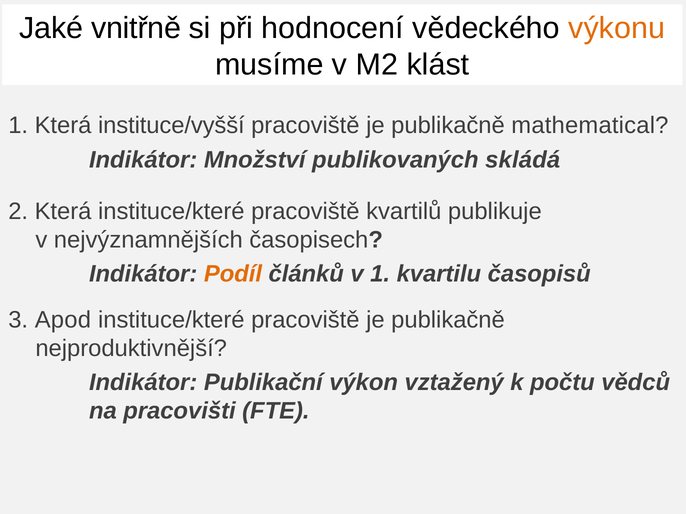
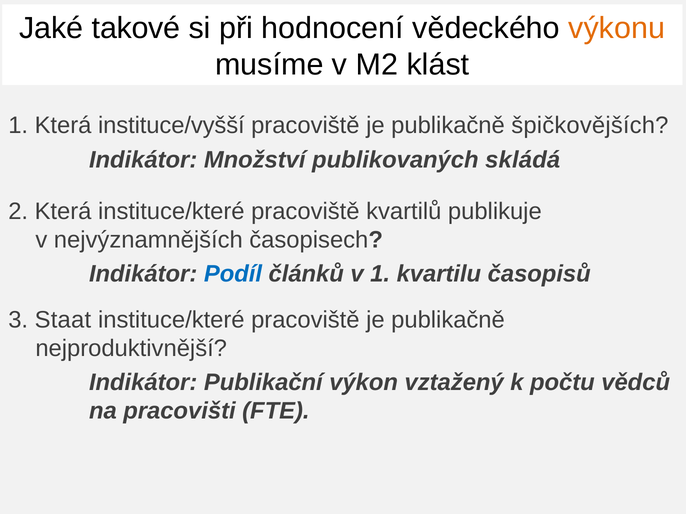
vnitřně: vnitřně -> takové (136, 28)
mathematical: mathematical -> špičkovějších (590, 126)
Podíl colour: orange -> blue (233, 274)
Apod: Apod -> Staat (63, 320)
